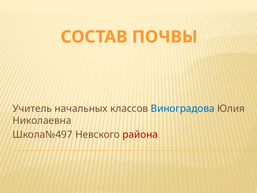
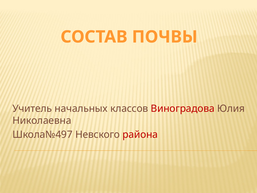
Виноградова colour: blue -> red (183, 108)
